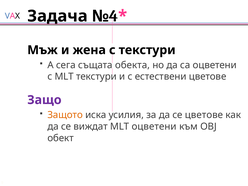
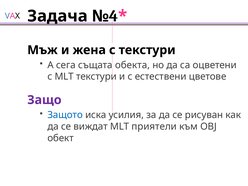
Защото colour: orange -> blue (65, 115)
се цветове: цветове -> рисуван (204, 115)
MLT оцветени: оцветени -> приятели (154, 126)
